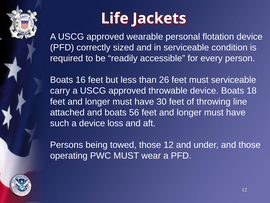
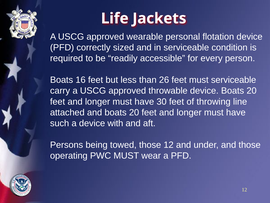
device Boats 18: 18 -> 20 (252, 91)
and boats 56: 56 -> 20 (134, 112)
loss: loss -> with (115, 123)
